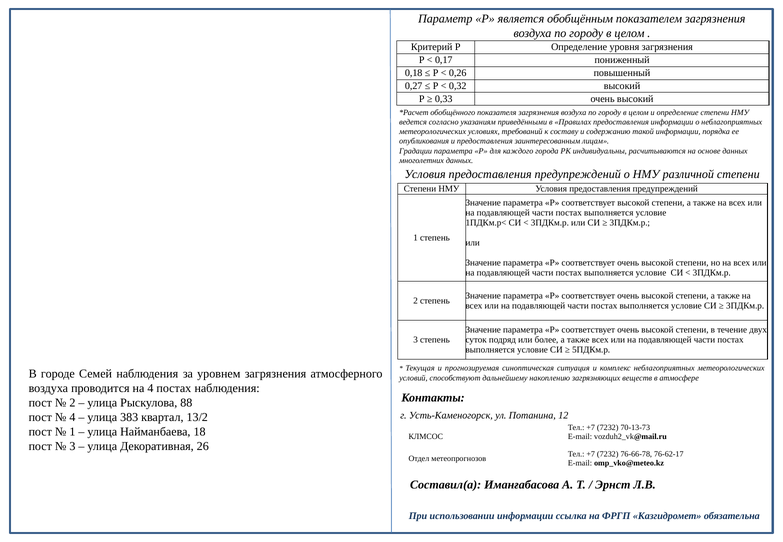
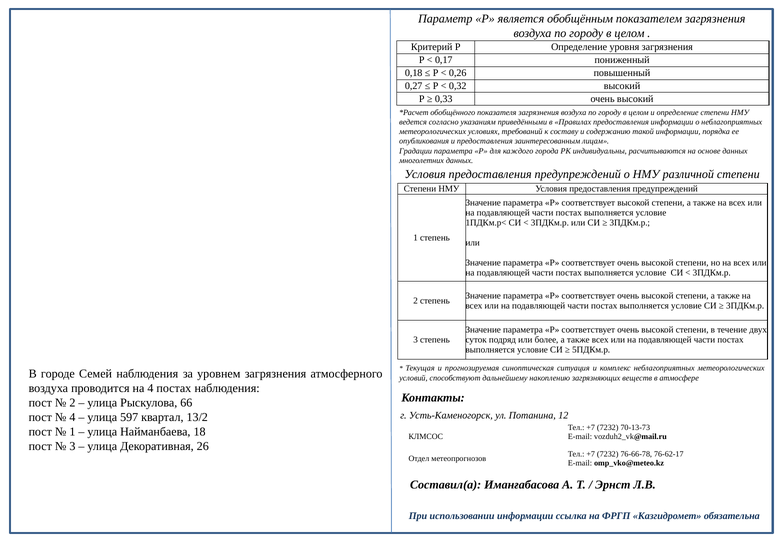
88: 88 -> 66 (186, 403)
383: 383 -> 597 (129, 417)
